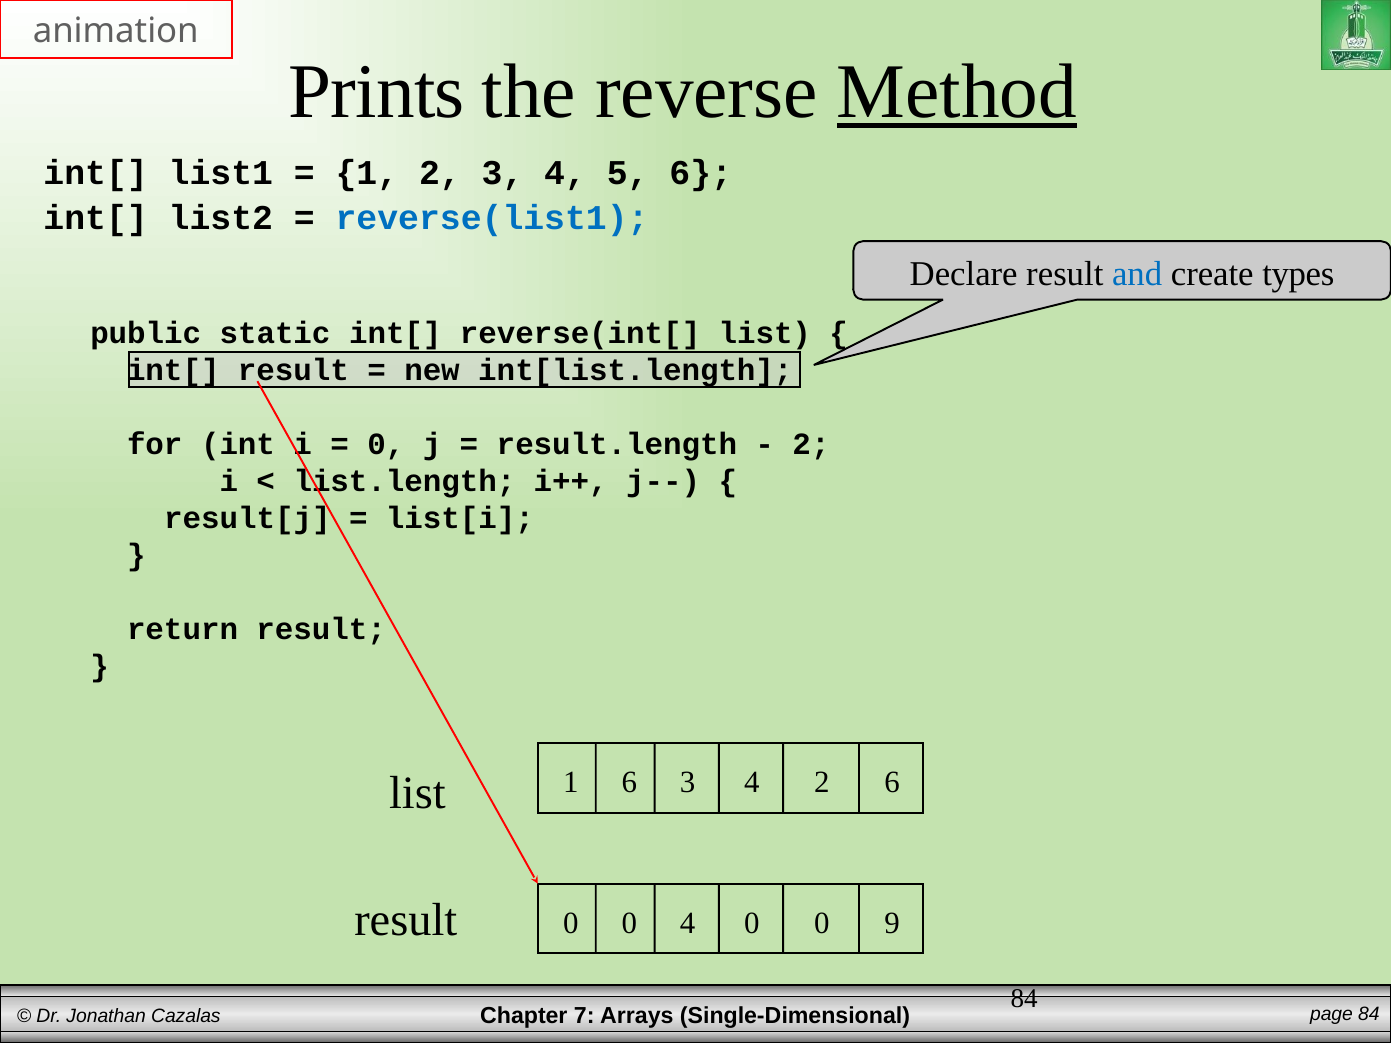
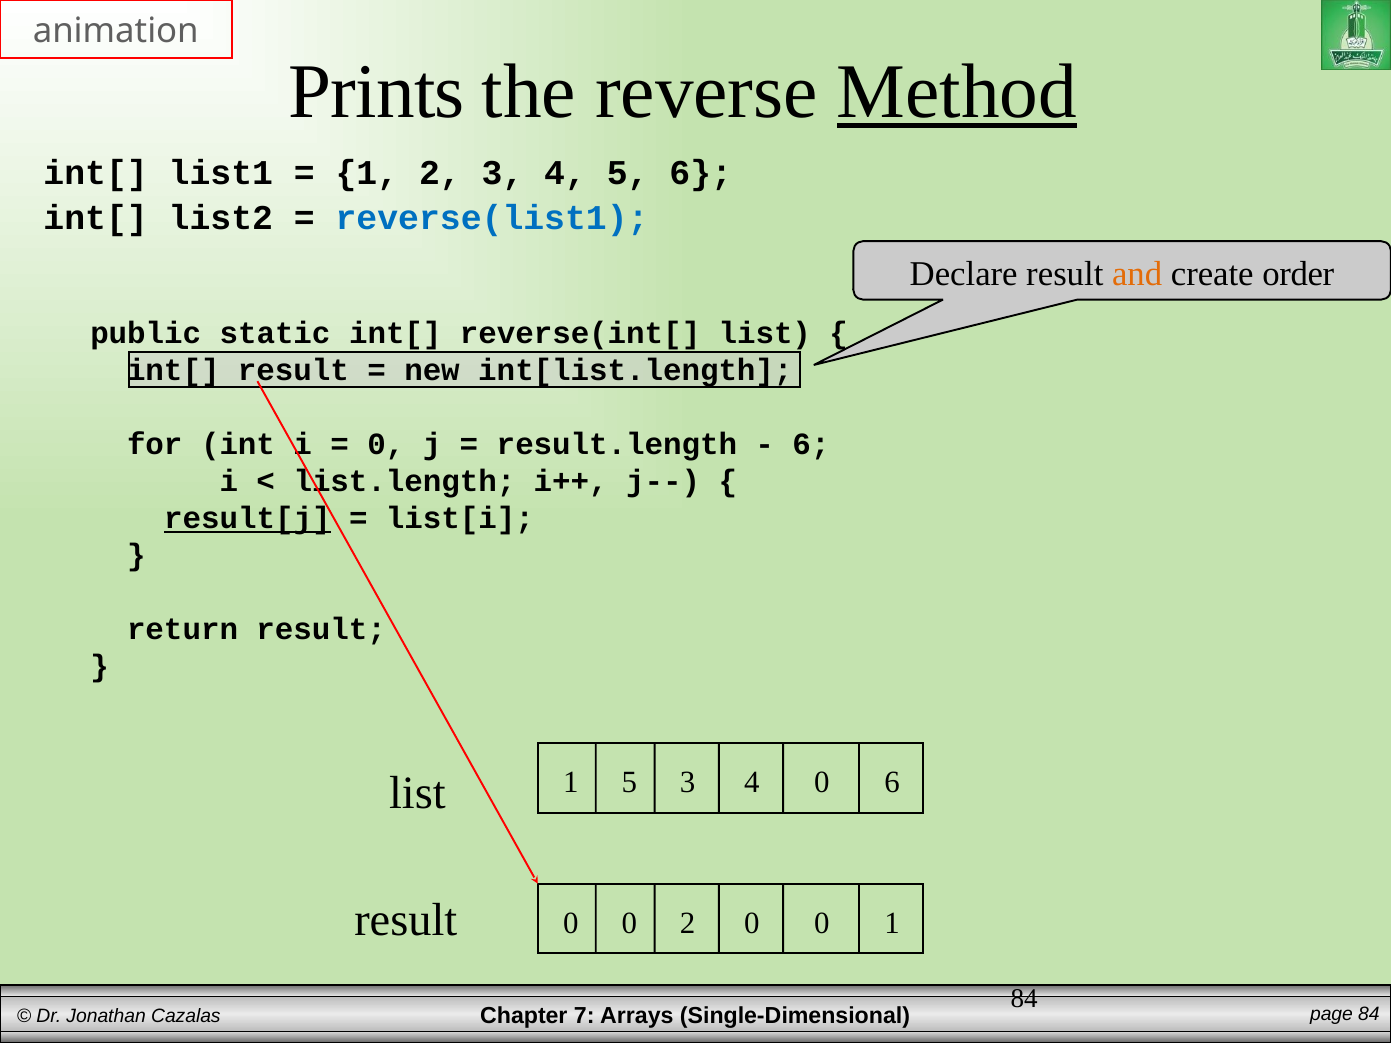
and colour: blue -> orange (1137, 274)
types: types -> order (1298, 274)
2: 2 -> 6 (811, 444)
result[j underline: none -> present (247, 519)
1 6: 6 -> 5 (629, 783)
4 2: 2 -> 0 (822, 783)
0 4: 4 -> 2 (688, 923)
0 9: 9 -> 1 (892, 923)
